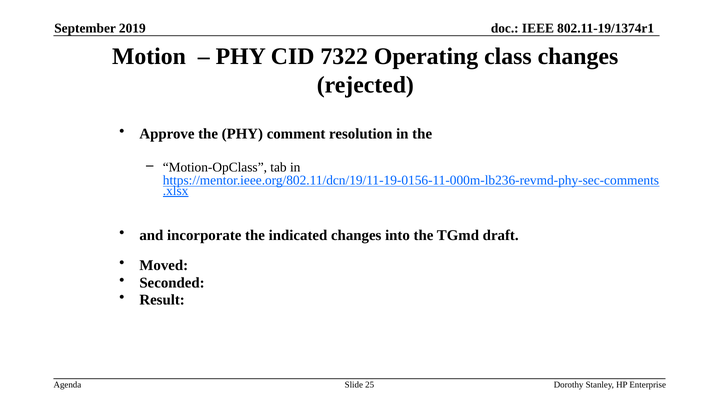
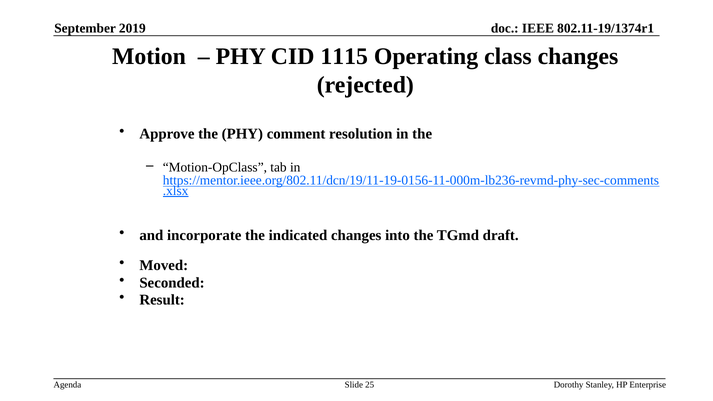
7322: 7322 -> 1115 (344, 56)
